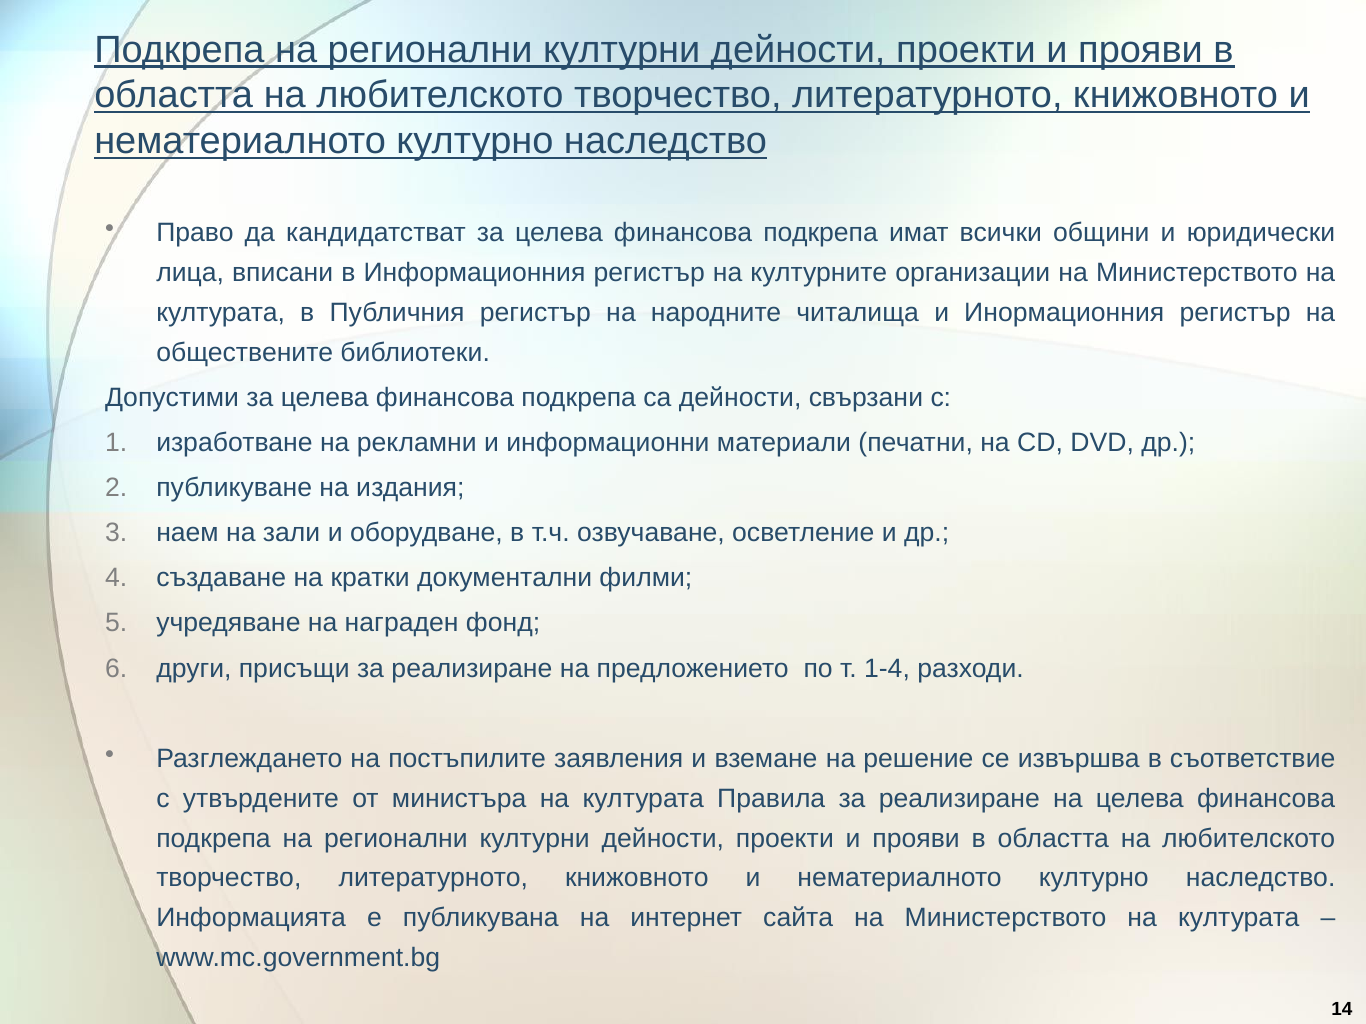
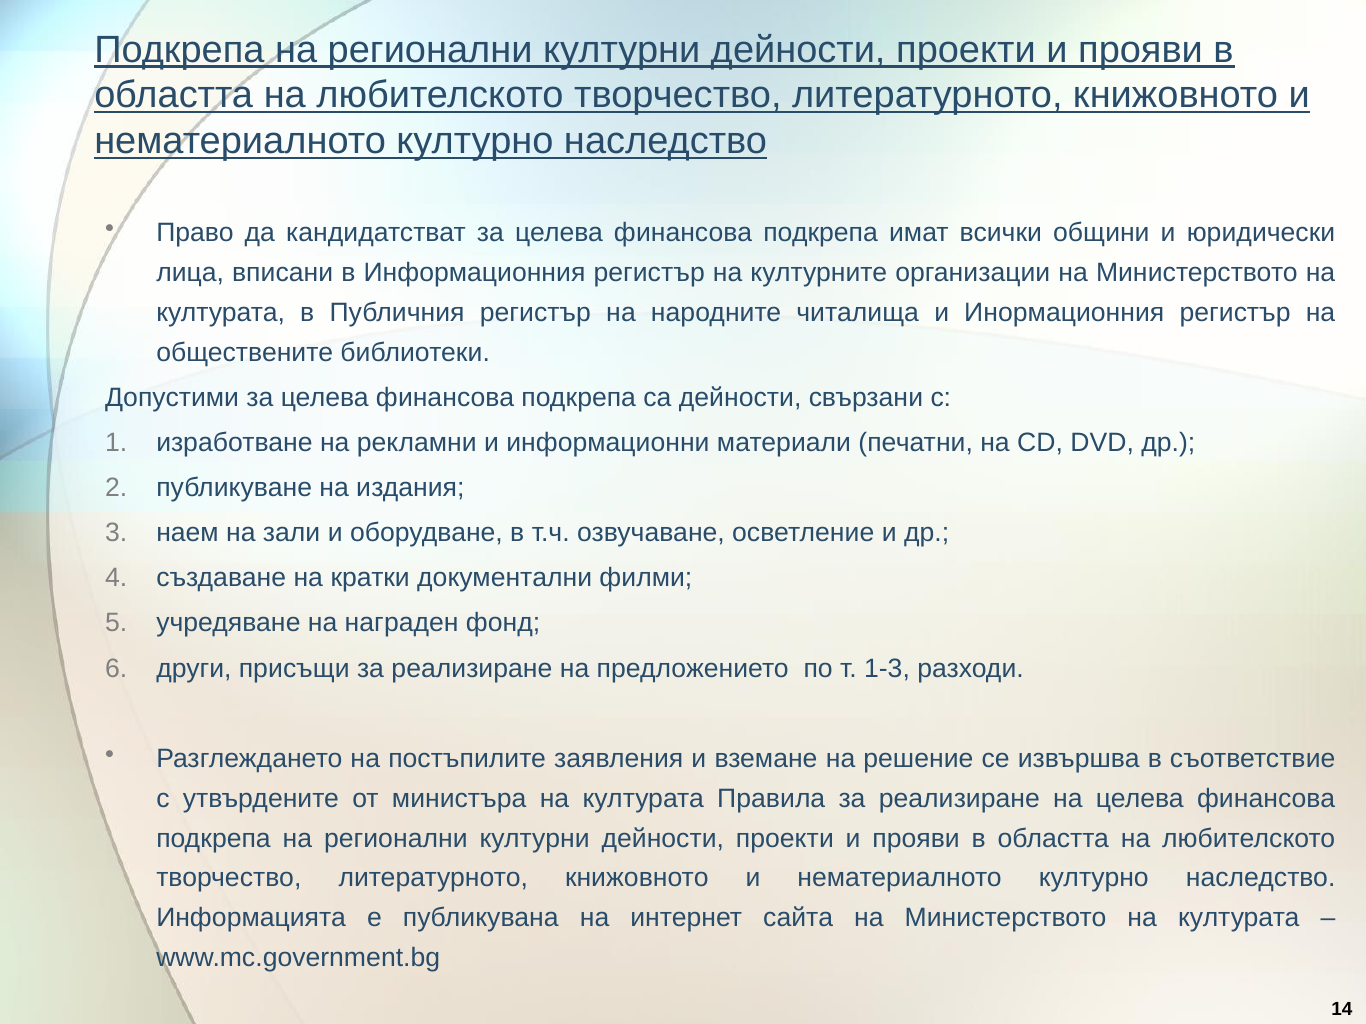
1-4: 1-4 -> 1-3 (887, 669)
